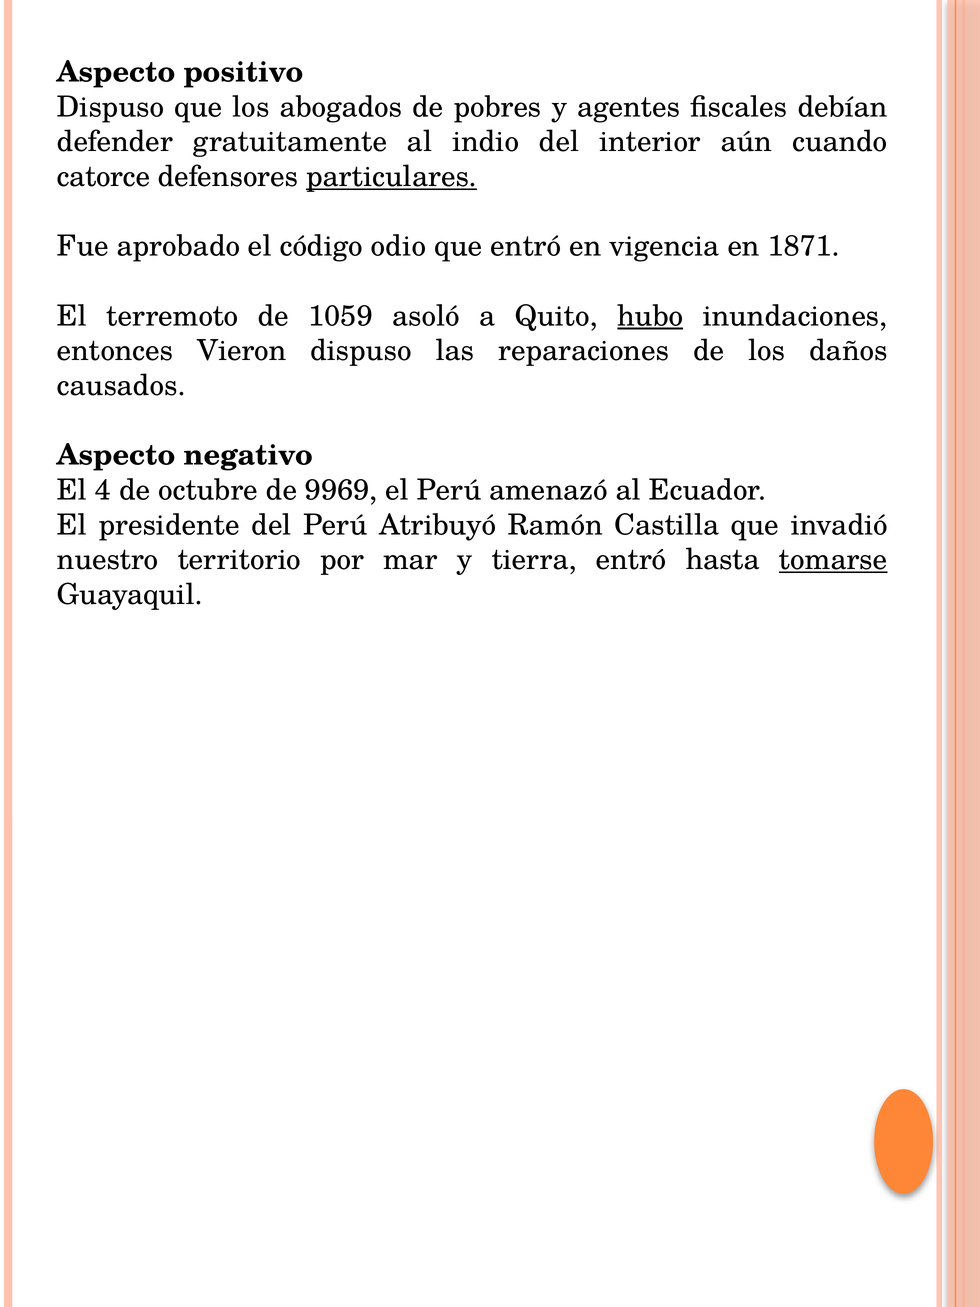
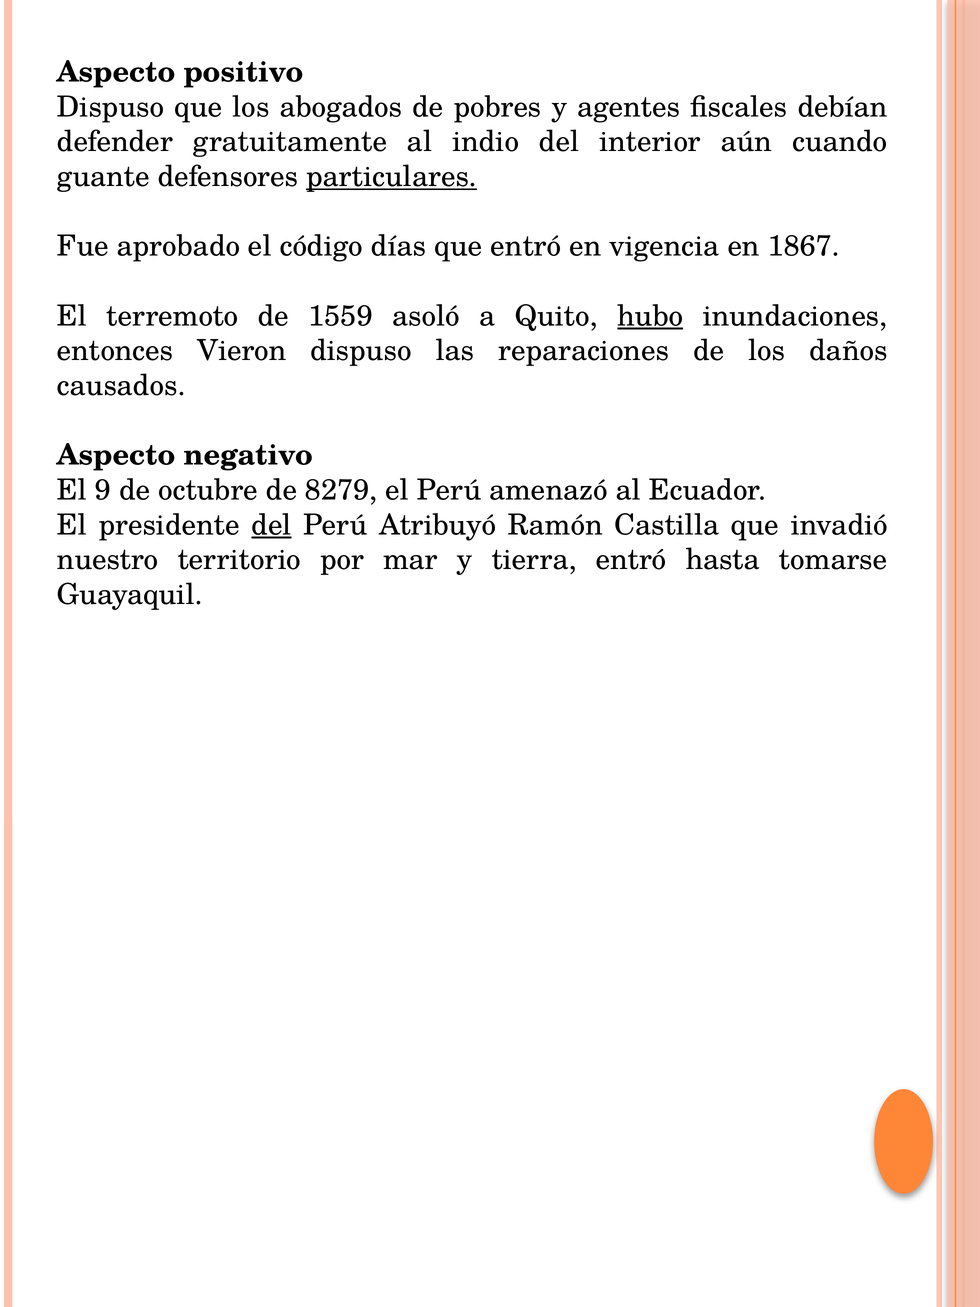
catorce: catorce -> guante (103, 177)
odio: odio -> días (399, 246)
1871: 1871 -> 1867 (804, 246)
1059: 1059 -> 1559 (340, 316)
4: 4 -> 9 (103, 490)
9969: 9969 -> 8279 (341, 490)
del underline: none -> present (272, 525)
tomarse underline: present -> none (833, 560)
